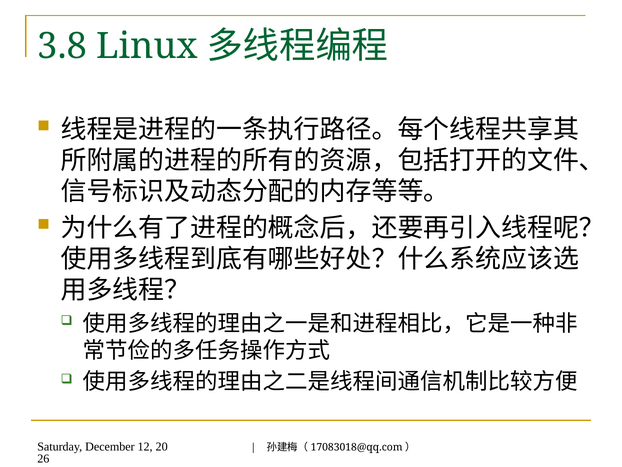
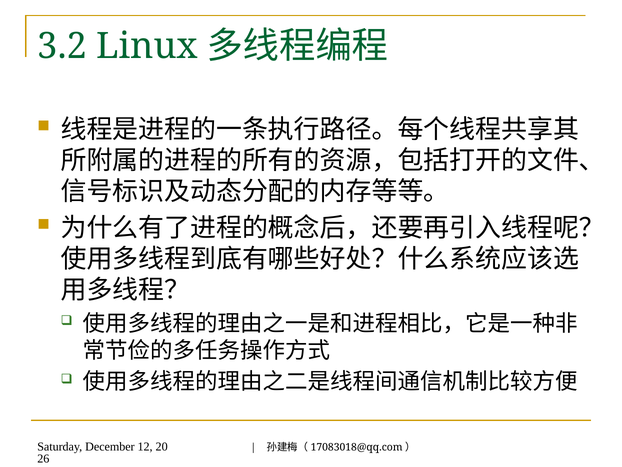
3.8: 3.8 -> 3.2 (62, 46)
